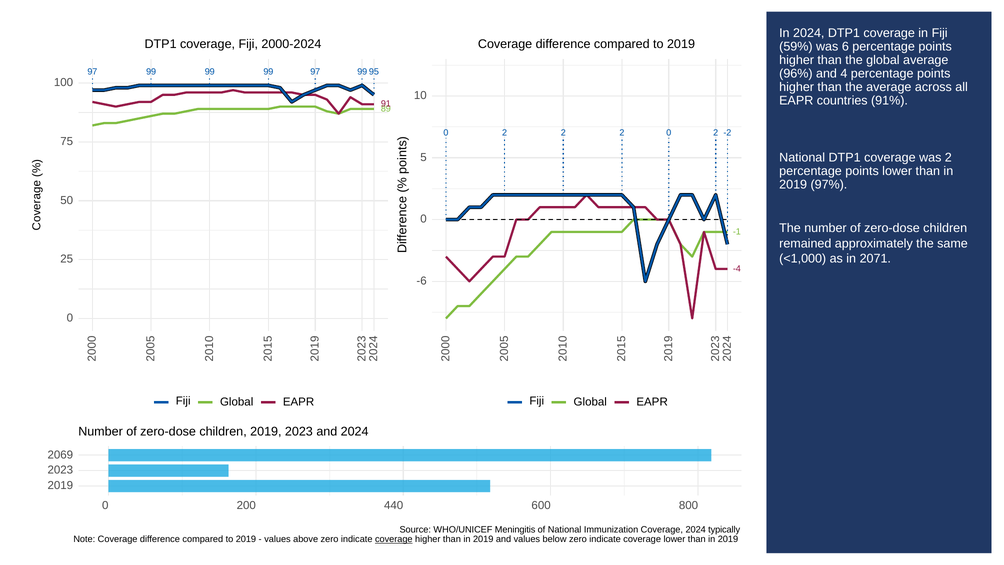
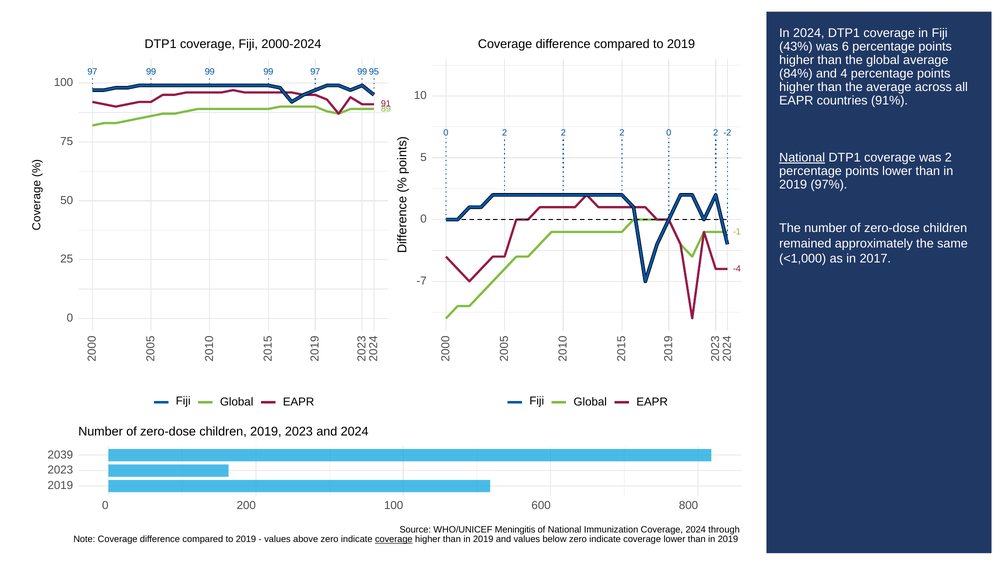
59%: 59% -> 43% (796, 47)
96%: 96% -> 84% (796, 74)
National underline: none -> present (802, 157)
2071: 2071 -> 2017 (875, 258)
-6: -6 -> -7 (422, 281)
2069: 2069 -> 2039 (60, 455)
200 440: 440 -> 100 (394, 505)
typically: typically -> through (724, 529)
